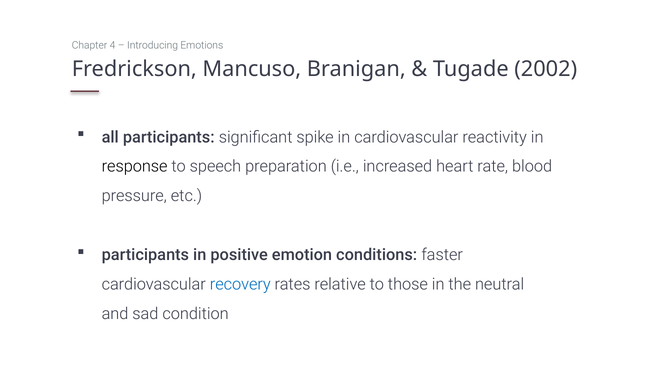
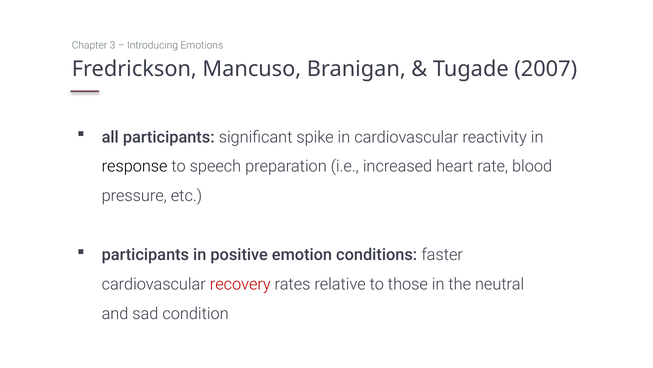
4: 4 -> 3 (113, 45)
2002: 2002 -> 2007 (546, 69)
recovery colour: blue -> red (240, 284)
